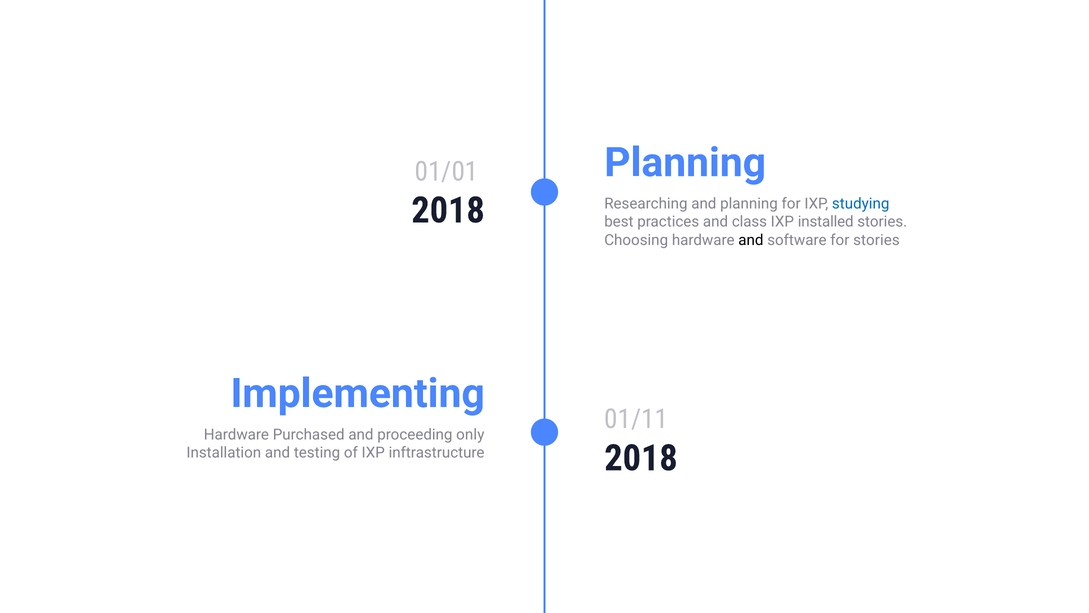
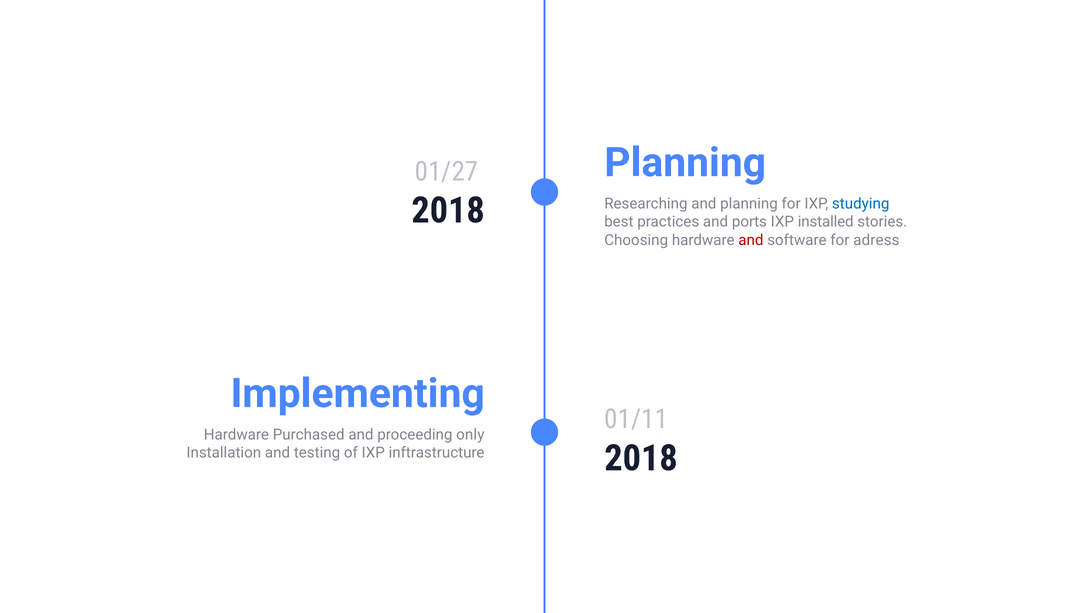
01/01: 01/01 -> 01/27 (447, 172)
class: class -> ports (749, 222)
and colour: black -> red (751, 240)
for stories: stories -> adress (876, 240)
